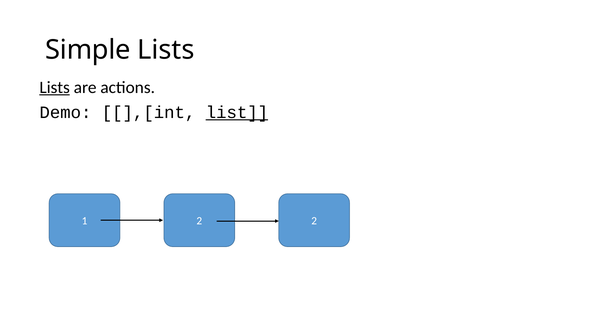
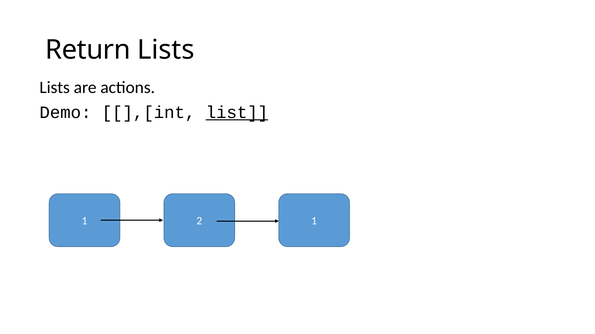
Simple: Simple -> Return (88, 50)
Lists underline: present -> none (55, 88)
2 2: 2 -> 1 (314, 221)
